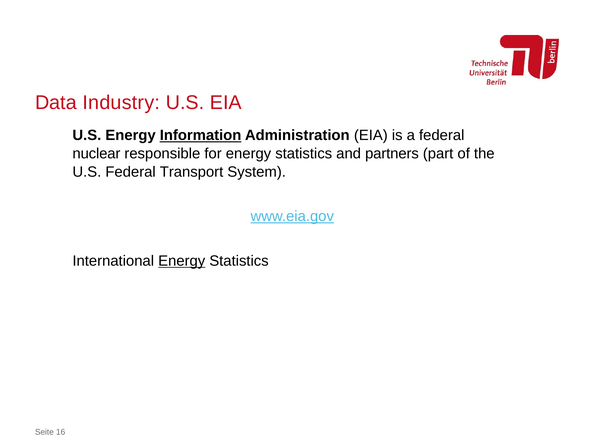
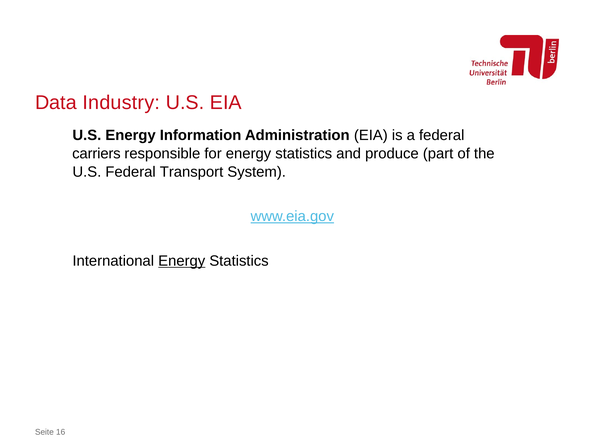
Information underline: present -> none (201, 135)
nuclear: nuclear -> carriers (96, 153)
partners: partners -> produce (392, 153)
